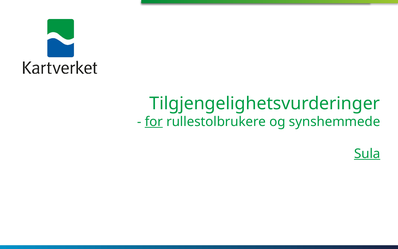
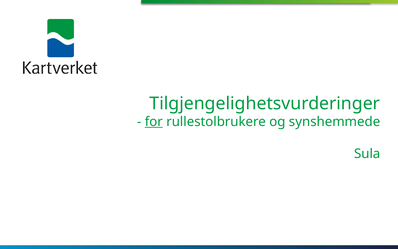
Sula underline: present -> none (367, 153)
